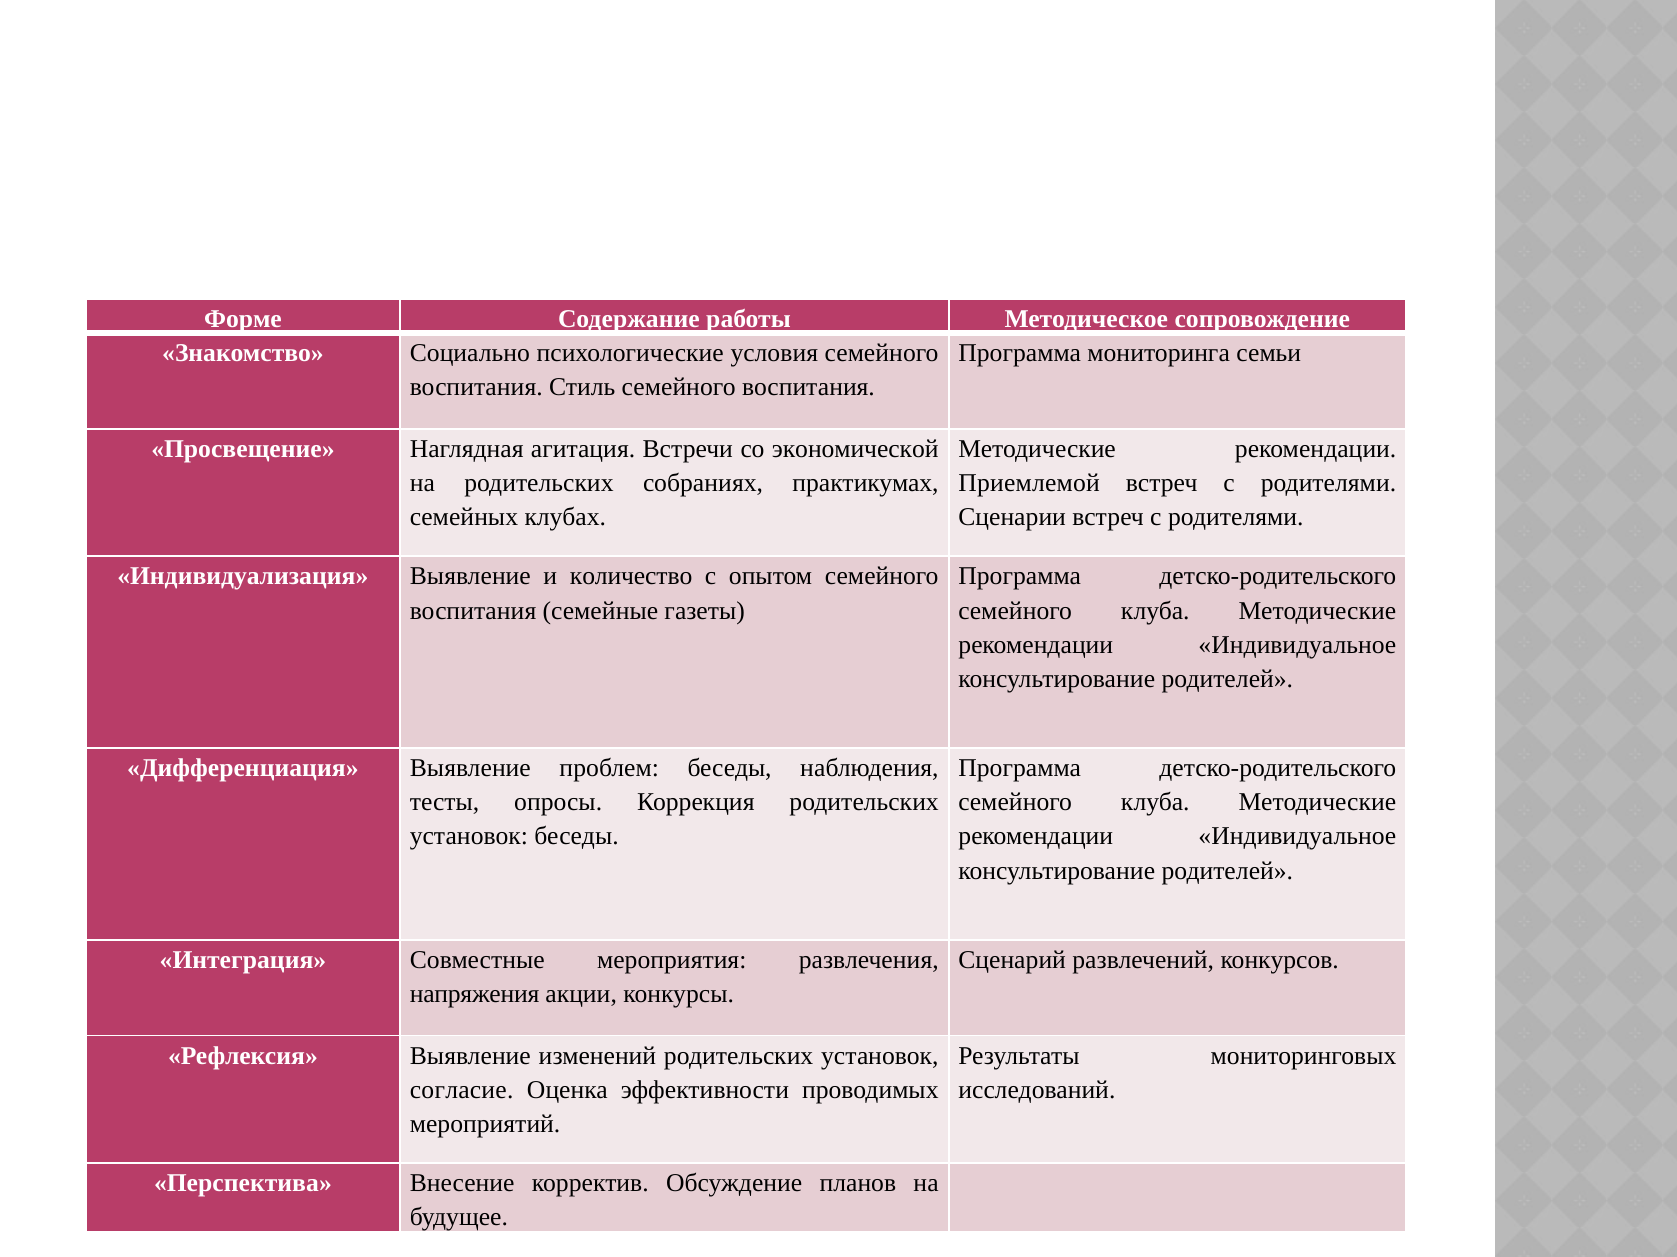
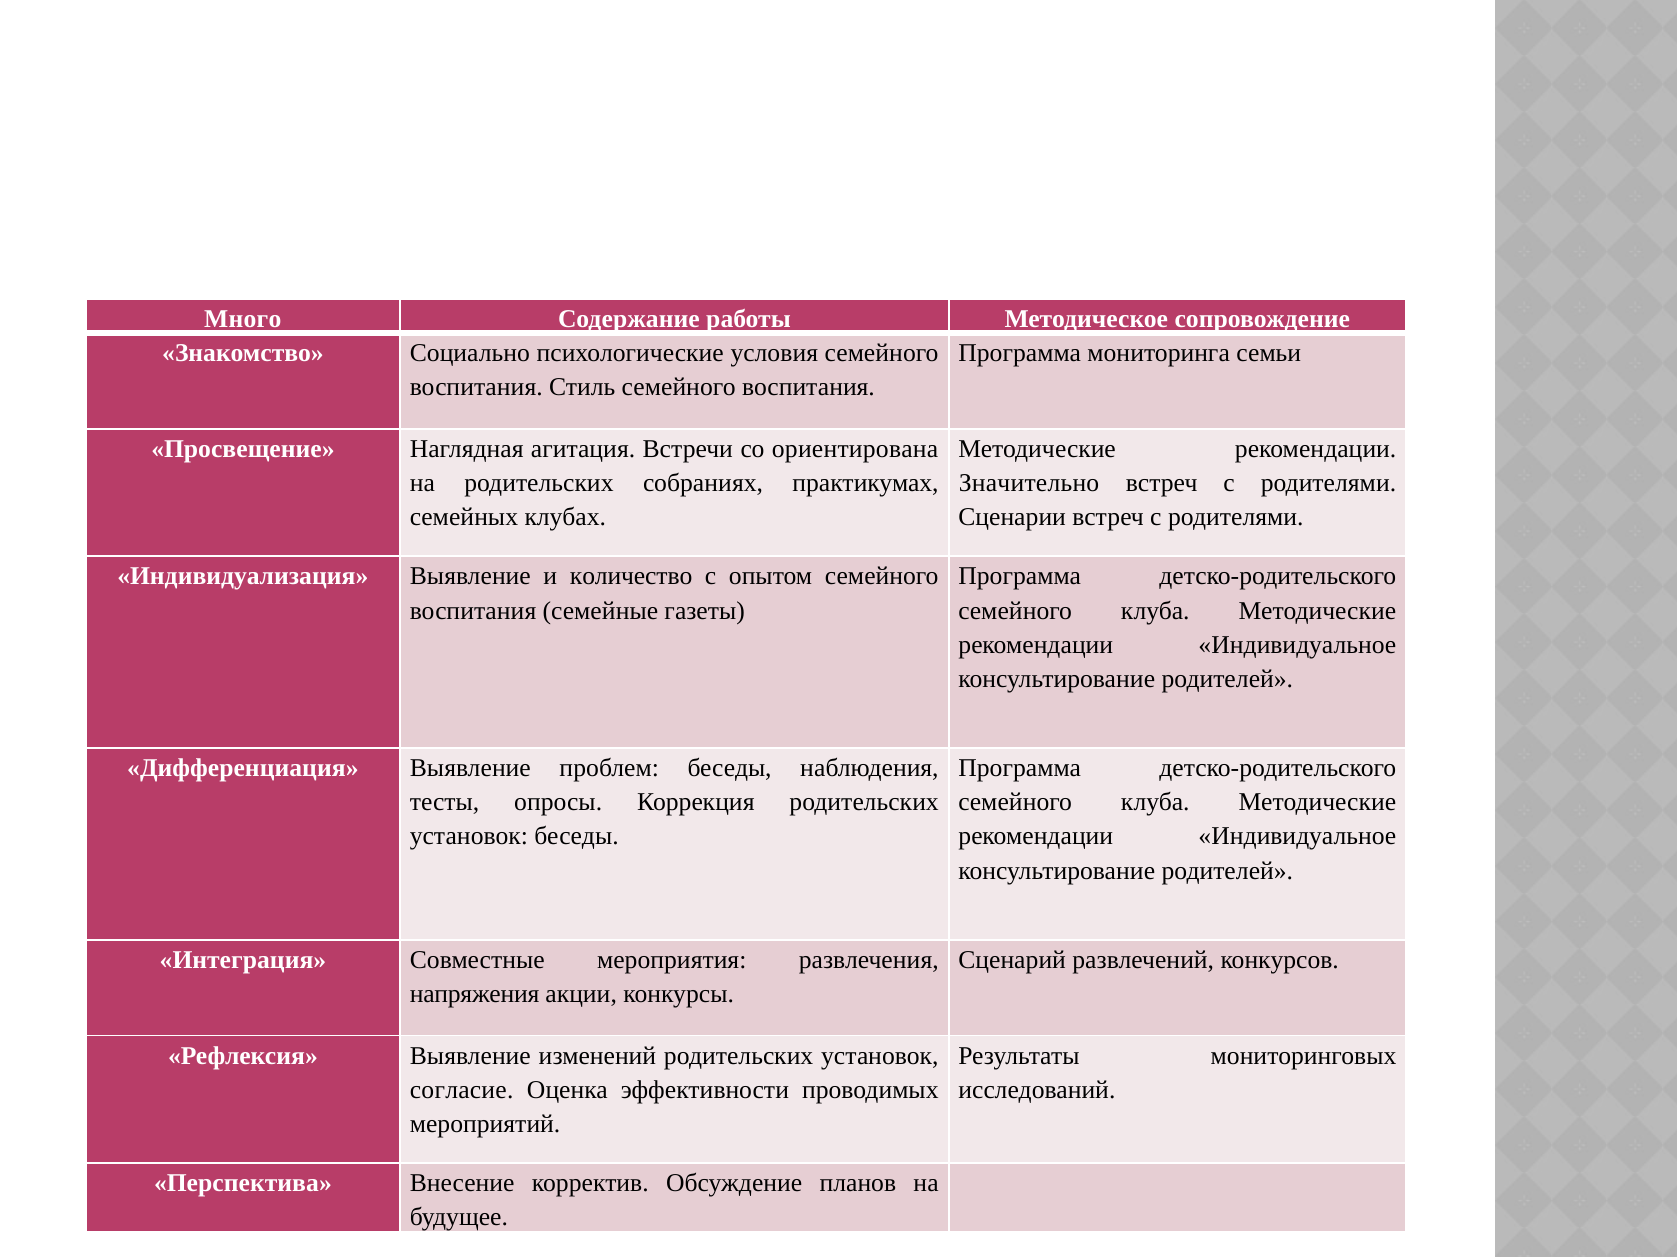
Форме: Форме -> Много (243, 319)
экономической: экономической -> ориентирована (855, 449)
Приемлемой: Приемлемой -> Значительно (1029, 483)
